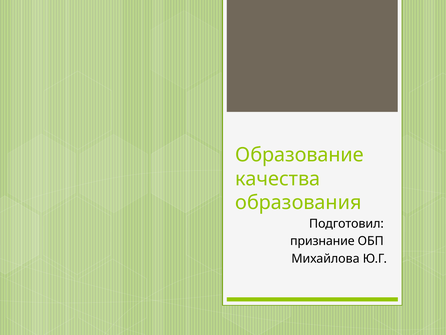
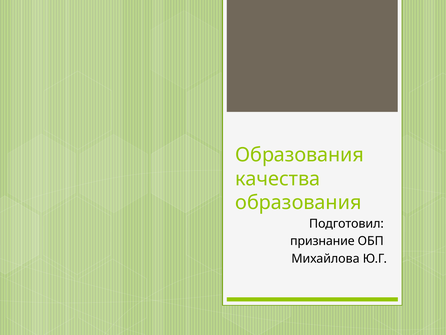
Образование: Образование -> Образования (300, 155)
